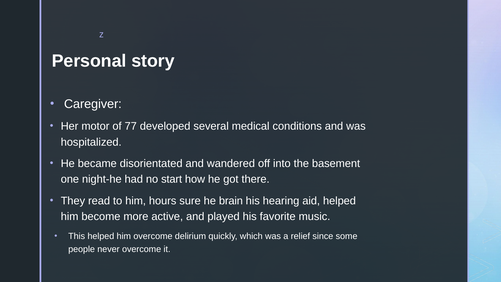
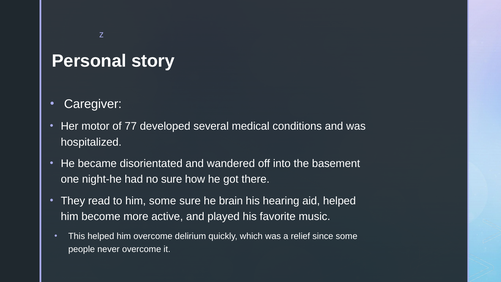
no start: start -> sure (172, 179)
him hours: hours -> some (163, 201)
